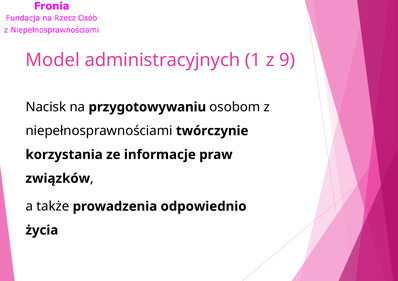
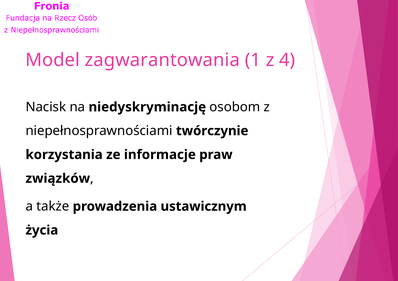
administracyjnych: administracyjnych -> zagwarantowania (162, 60)
9: 9 -> 4 (287, 60)
przygotowywaniu: przygotowywaniu -> niedyskryminację (147, 107)
odpowiednio: odpowiednio -> ustawicznym (204, 207)
